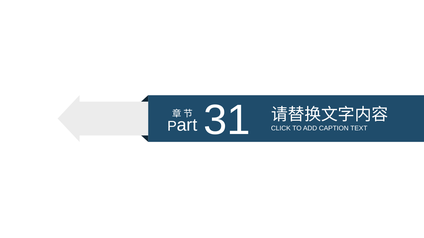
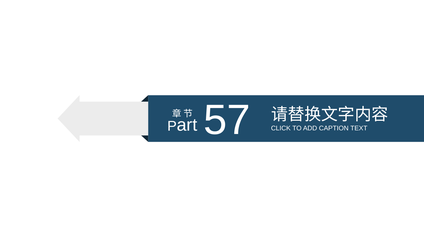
31: 31 -> 57 (227, 120)
